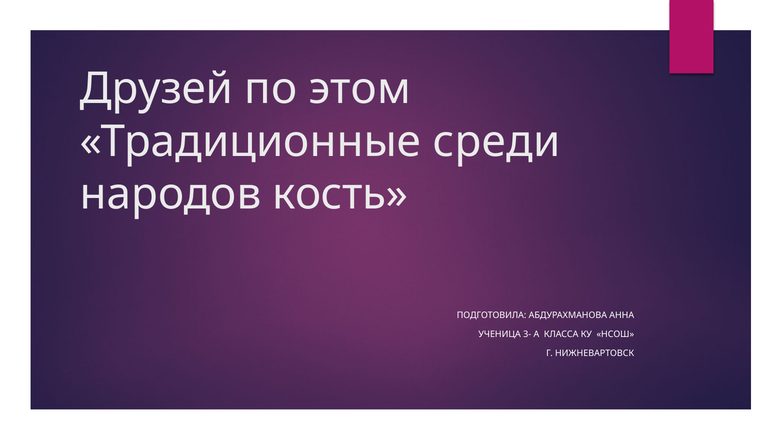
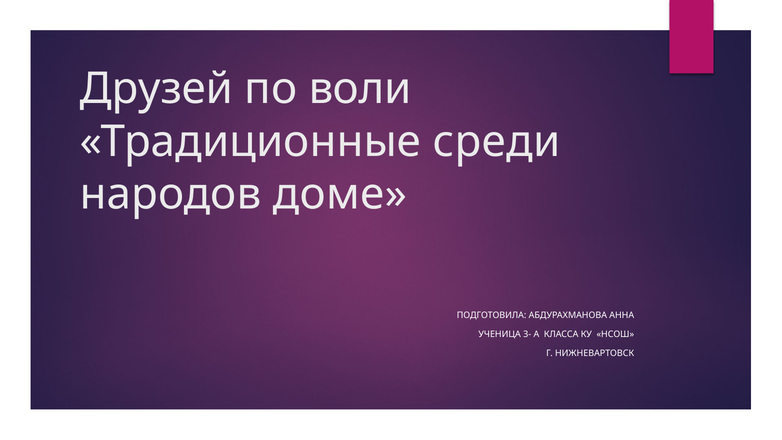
этом: этом -> воли (360, 89)
кость: кость -> доме (340, 194)
